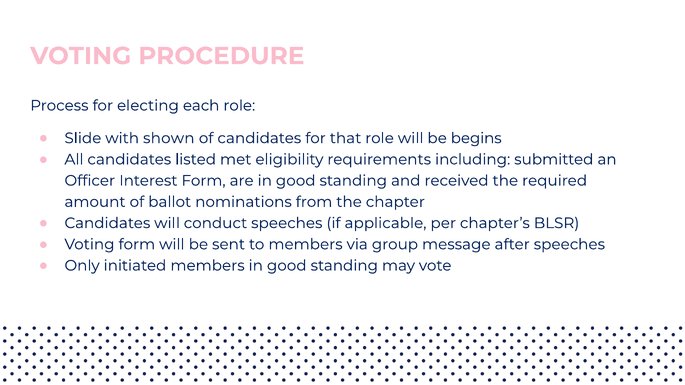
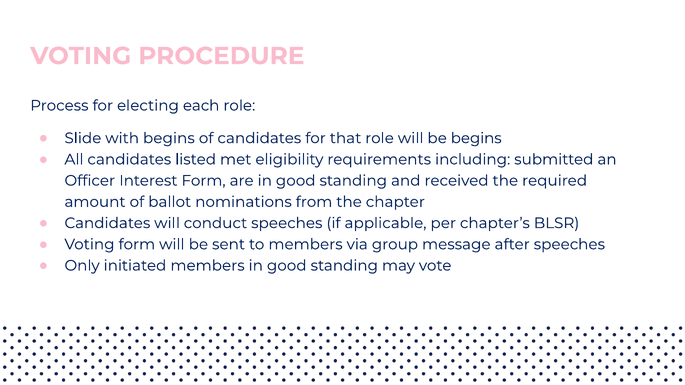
with shown: shown -> begins (169, 138)
